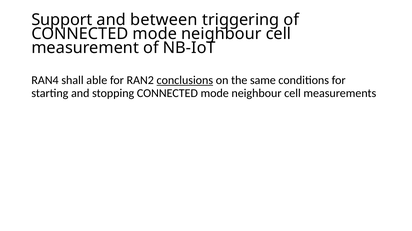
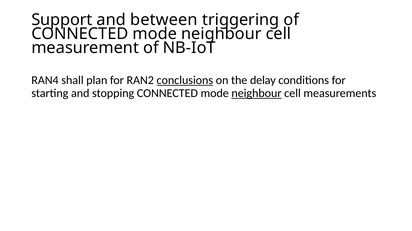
able: able -> plan (97, 81)
same: same -> delay (263, 81)
neighbour underline: none -> present (257, 94)
